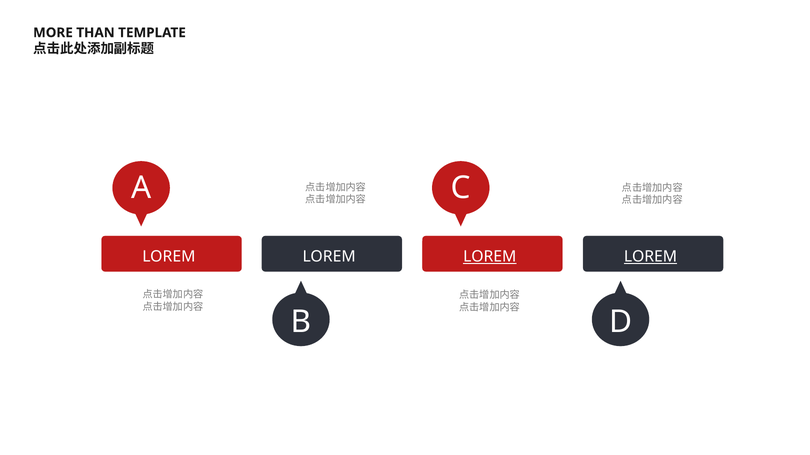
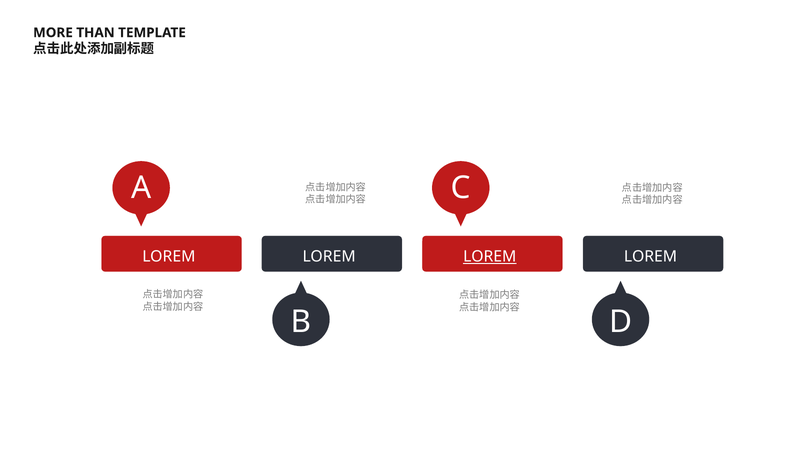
LOREM underline: present -> none (650, 257)
